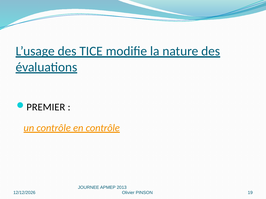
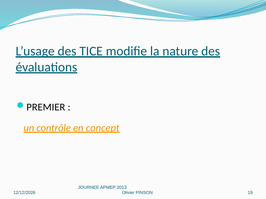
en contrôle: contrôle -> concept (103, 128)
